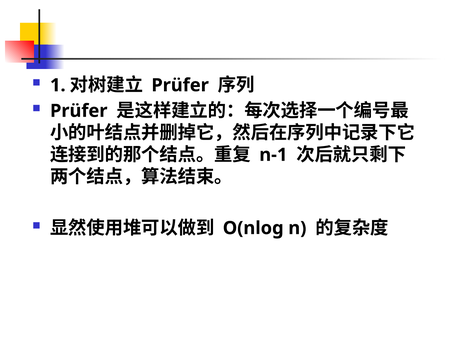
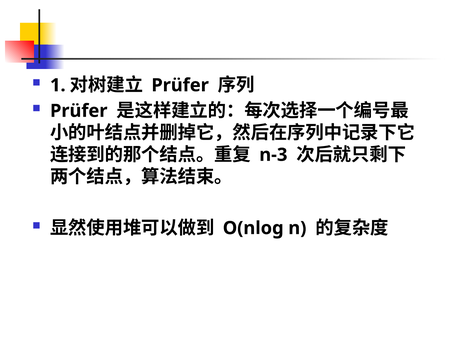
n-1: n-1 -> n-3 (273, 155)
